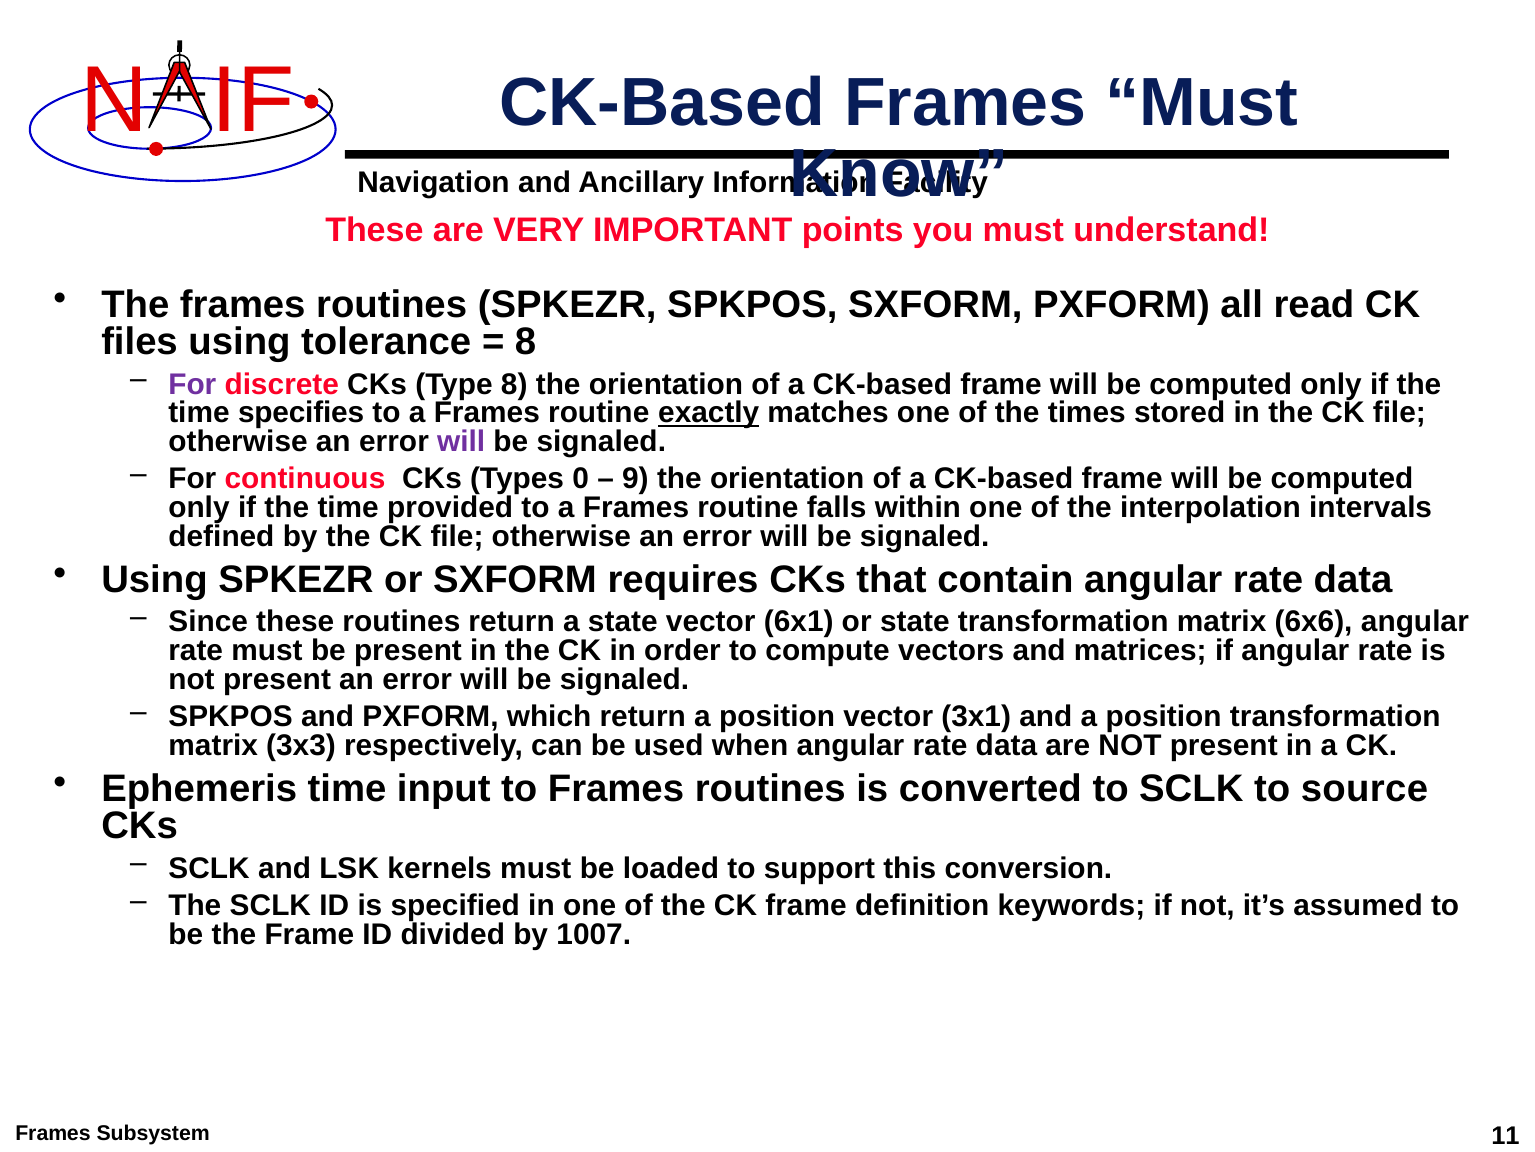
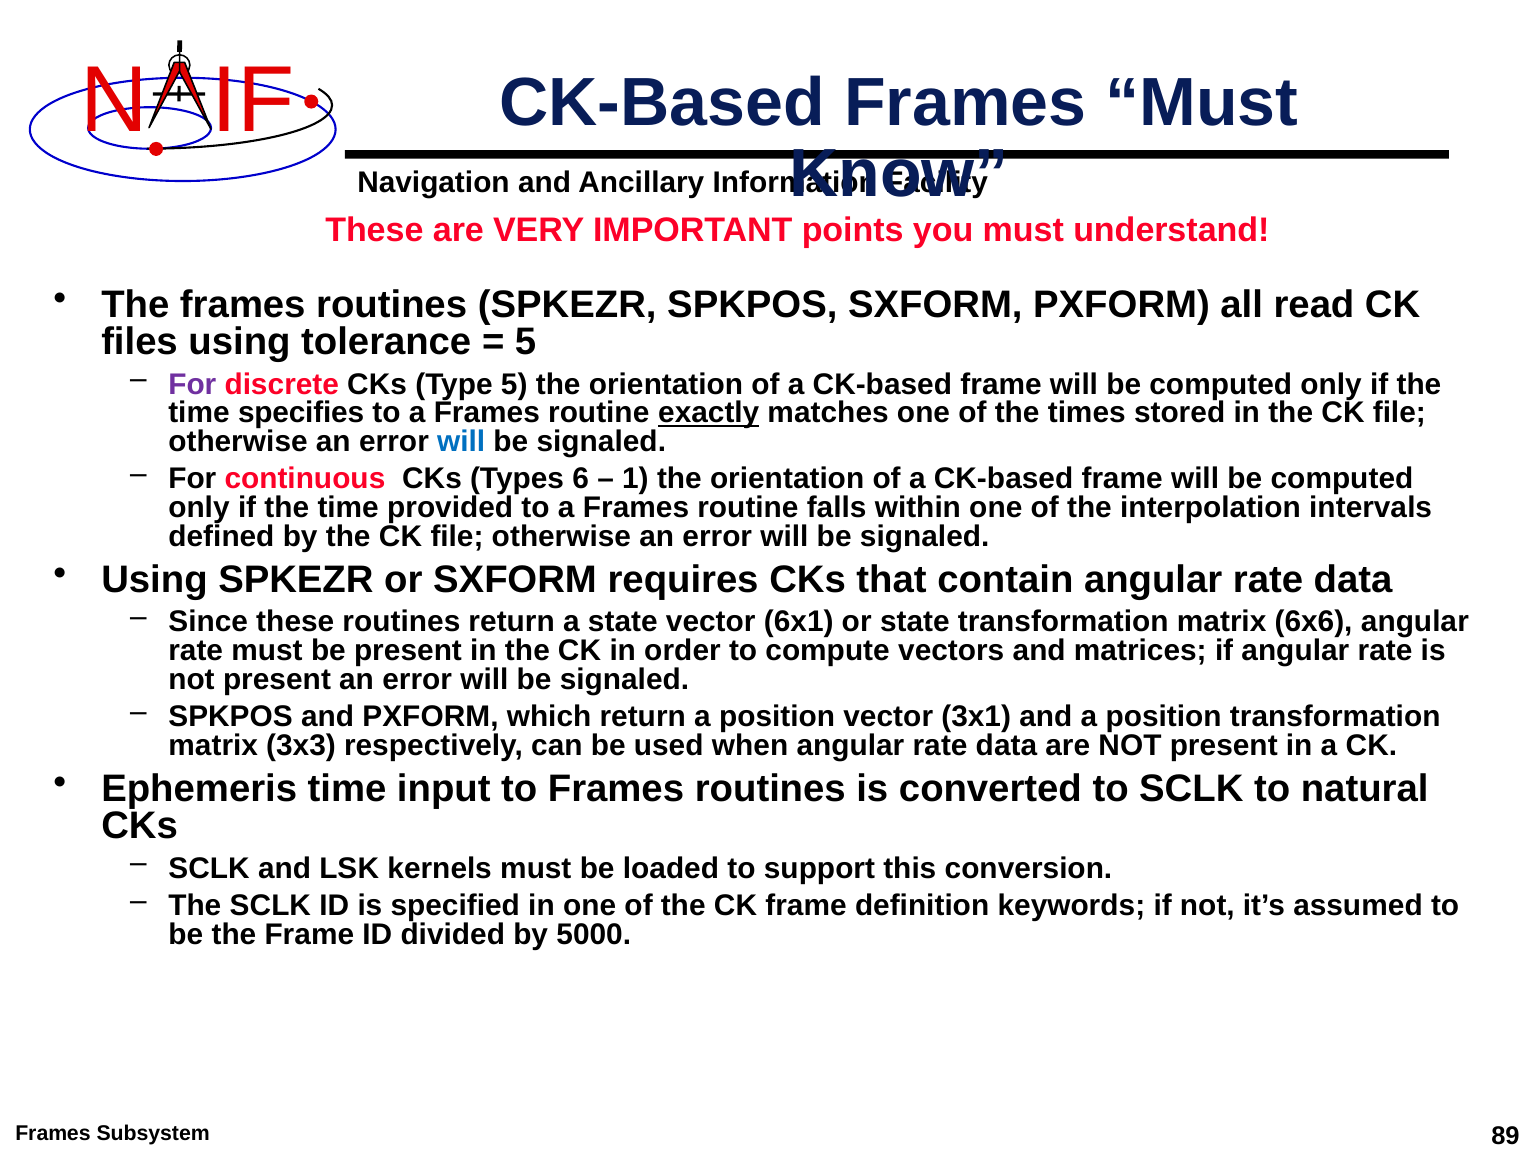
8: 8 -> 5 (526, 342)
Type 8: 8 -> 5 (514, 384)
will colour: purple -> blue (461, 441)
0: 0 -> 6 (581, 479)
9: 9 -> 1 (635, 479)
source: source -> natural (1365, 789)
1007: 1007 -> 5000 (594, 934)
11: 11 -> 89 (1506, 1136)
